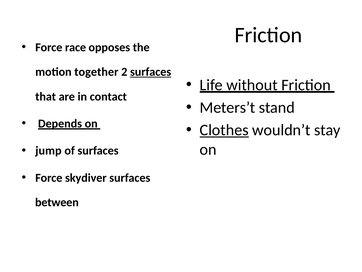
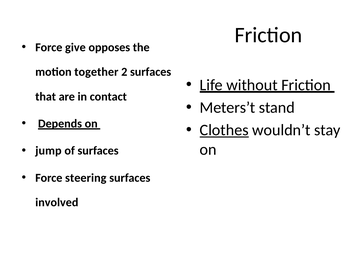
race: race -> give (75, 47)
surfaces underline: present -> none (151, 72)
skydiver: skydiver -> steering (86, 177)
between: between -> involved (57, 202)
